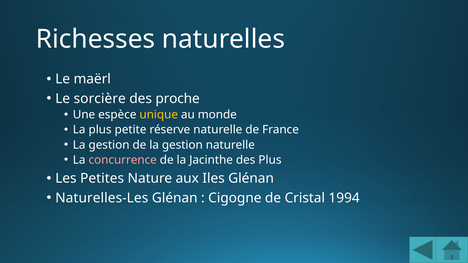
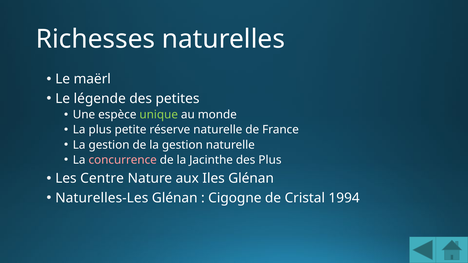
sorcière: sorcière -> légende (100, 99)
proche: proche -> petites (178, 99)
unique colour: yellow -> light green (159, 115)
Petites: Petites -> Centre (102, 179)
